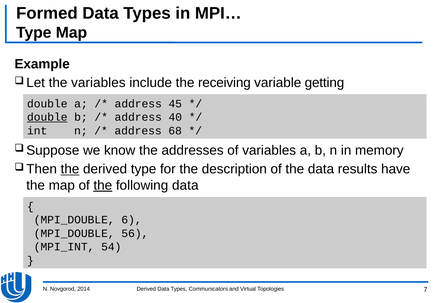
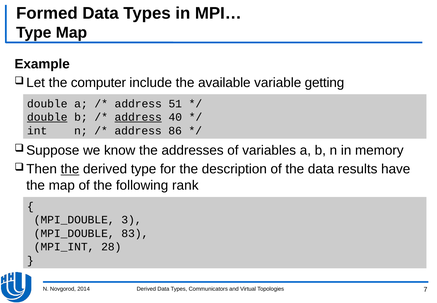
the variables: variables -> computer (98, 83)
receiving: receiving -> available (224, 83)
45: 45 -> 51 (175, 104)
address underline: none -> present (138, 117)
68: 68 -> 86 (175, 130)
the underline: present -> none (103, 185)
following data: data -> rank (185, 185)
6: 6 -> 3 (131, 220)
56: 56 -> 83 (135, 233)
54: 54 -> 28 (111, 247)
